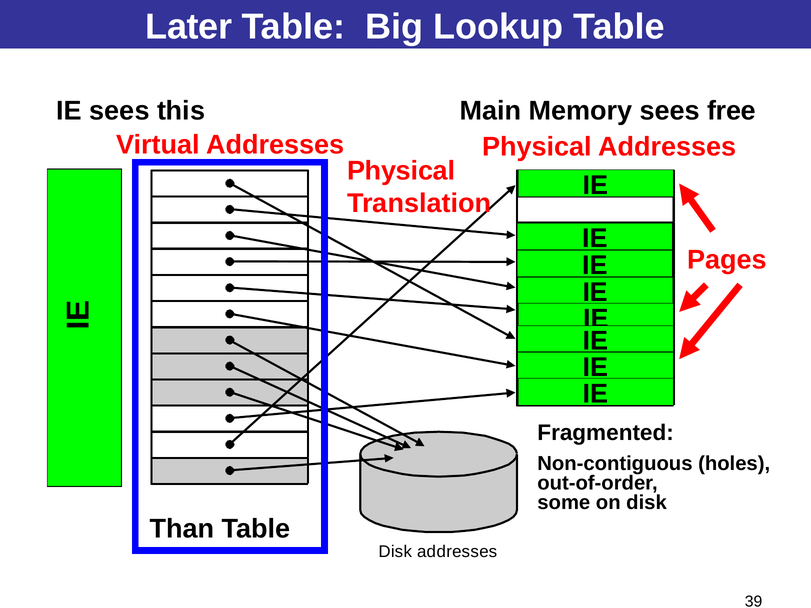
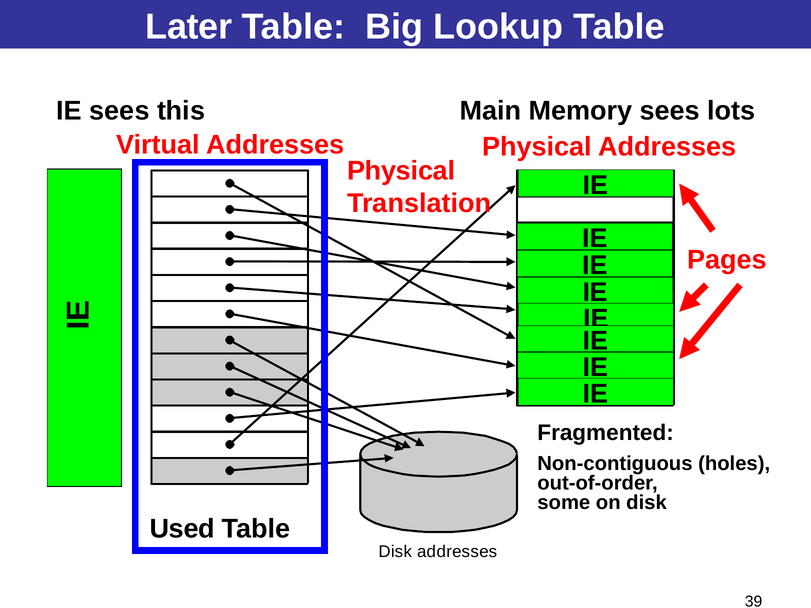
free: free -> lots (731, 111)
Than: Than -> Used (182, 529)
